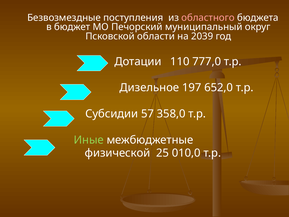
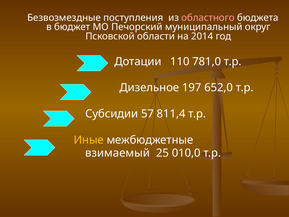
2039: 2039 -> 2014 (202, 36)
777,0: 777,0 -> 781,0 (207, 61)
358,0: 358,0 -> 811,4 (171, 114)
Иные colour: light green -> yellow (89, 140)
физической: физической -> взимаемый (117, 153)
